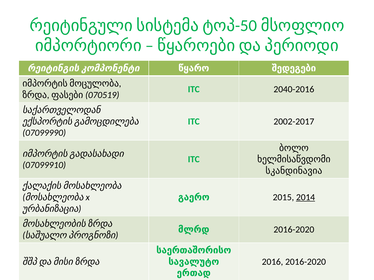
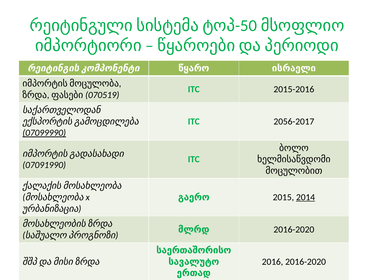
შედეგები: შედეგები -> ისრაელი (294, 68)
2040-2016: 2040-2016 -> 2015-2016 (294, 89)
2002-2017: 2002-2017 -> 2056-2017 (294, 122)
07099990 underline: none -> present (44, 133)
07099910: 07099910 -> 07091990 (44, 165)
სკანდინავია: სკანდინავია -> მოცულობით (294, 171)
